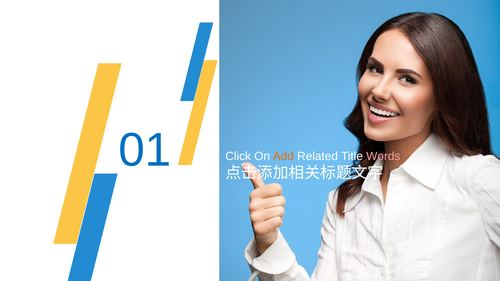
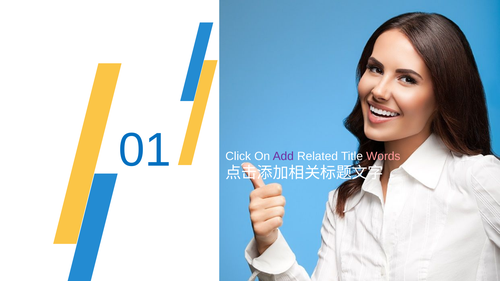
Add colour: orange -> purple (283, 156)
